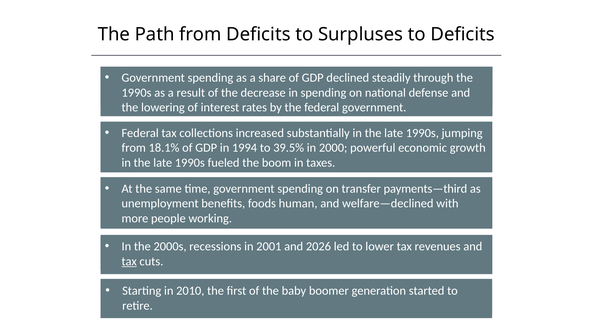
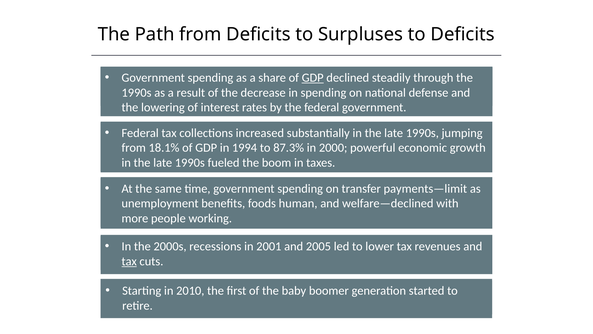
GDP underline: none -> present (313, 78)
39.5%: 39.5% -> 87.3% (289, 148)
payments—third: payments—third -> payments—limit (425, 188)
2026: 2026 -> 2005 (318, 246)
